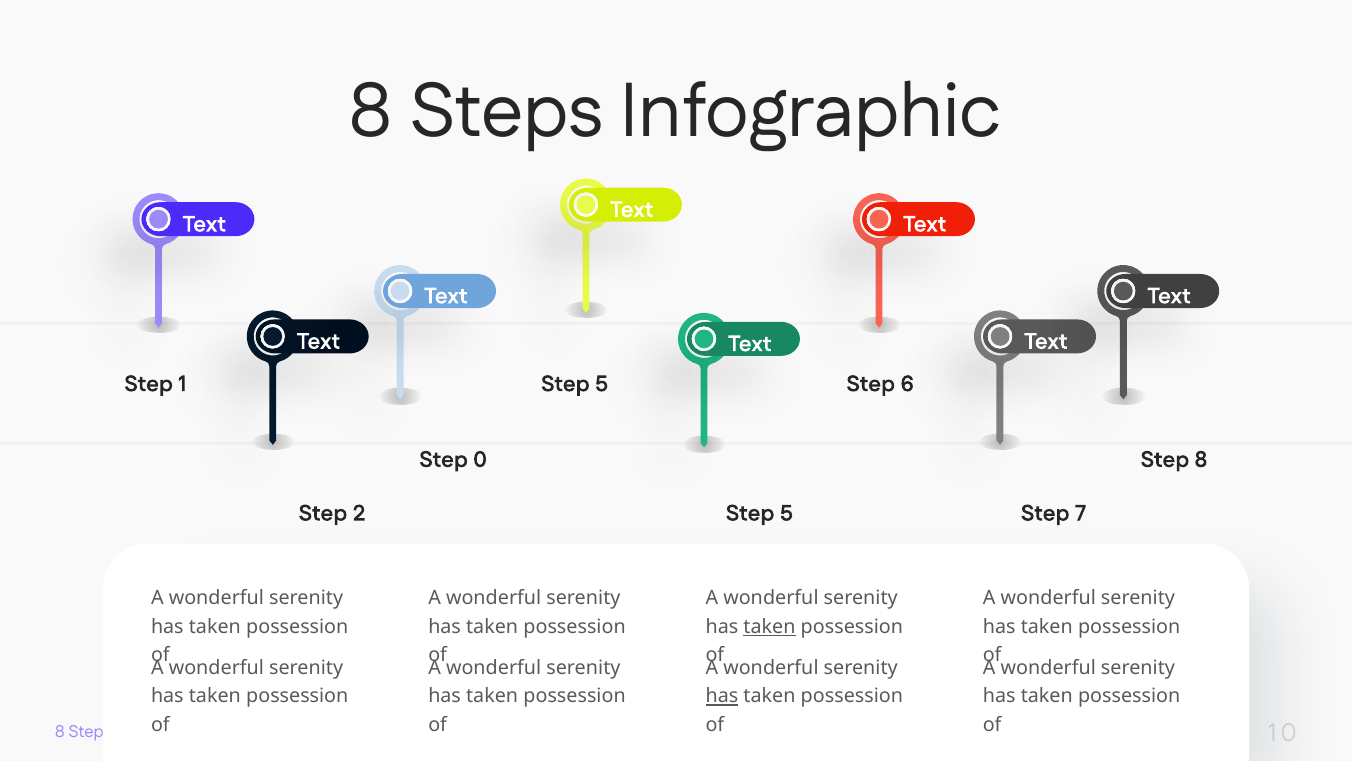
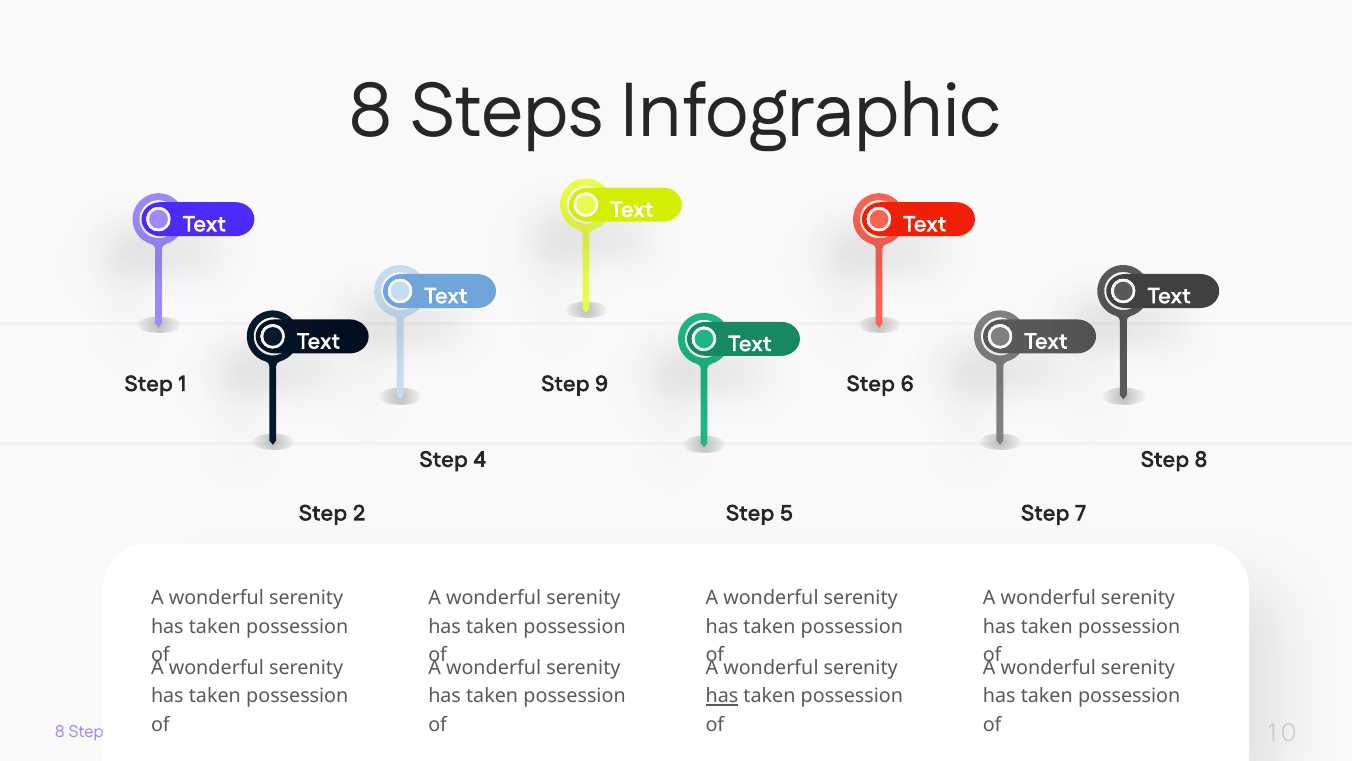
5: 5 -> 9 (602, 384)
0: 0 -> 4 (480, 459)
taken underline: present -> none (769, 626)
